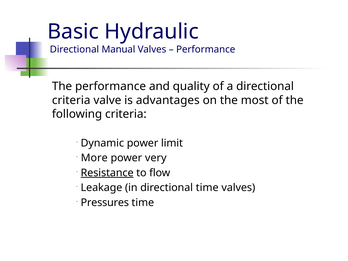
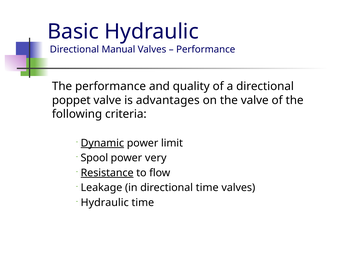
criteria: criteria -> poppet (71, 100)
the most: most -> valve (255, 100)
Dynamic underline: none -> present (102, 143)
More: More -> Spool (94, 158)
Pressures: Pressures -> Hydraulic (105, 203)
